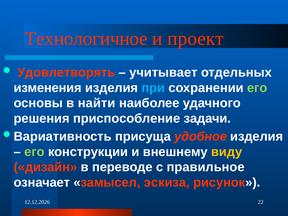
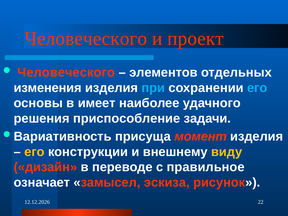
Технологичное: Технологичное -> Человеческого (86, 39)
Удовлетворять: Удовлетворять -> Человеческого (66, 72)
учитывает: учитывает -> элементов (163, 72)
его colour: light green -> light blue (257, 88)
найти: найти -> имеет (97, 103)
удобное: удобное -> момент (201, 136)
его colour: light green -> yellow (34, 152)
